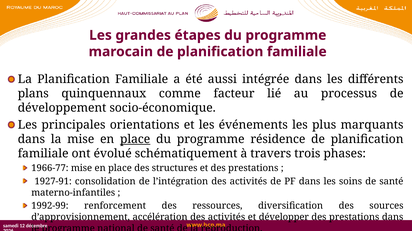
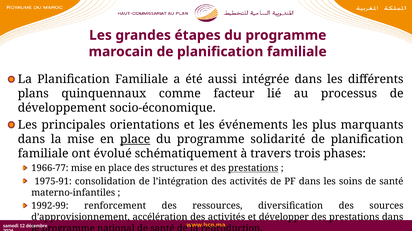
résidence: résidence -> solidarité (278, 140)
prestations underline: none -> present (253, 169)
1927-91: 1927-91 -> 1975-91 (53, 182)
